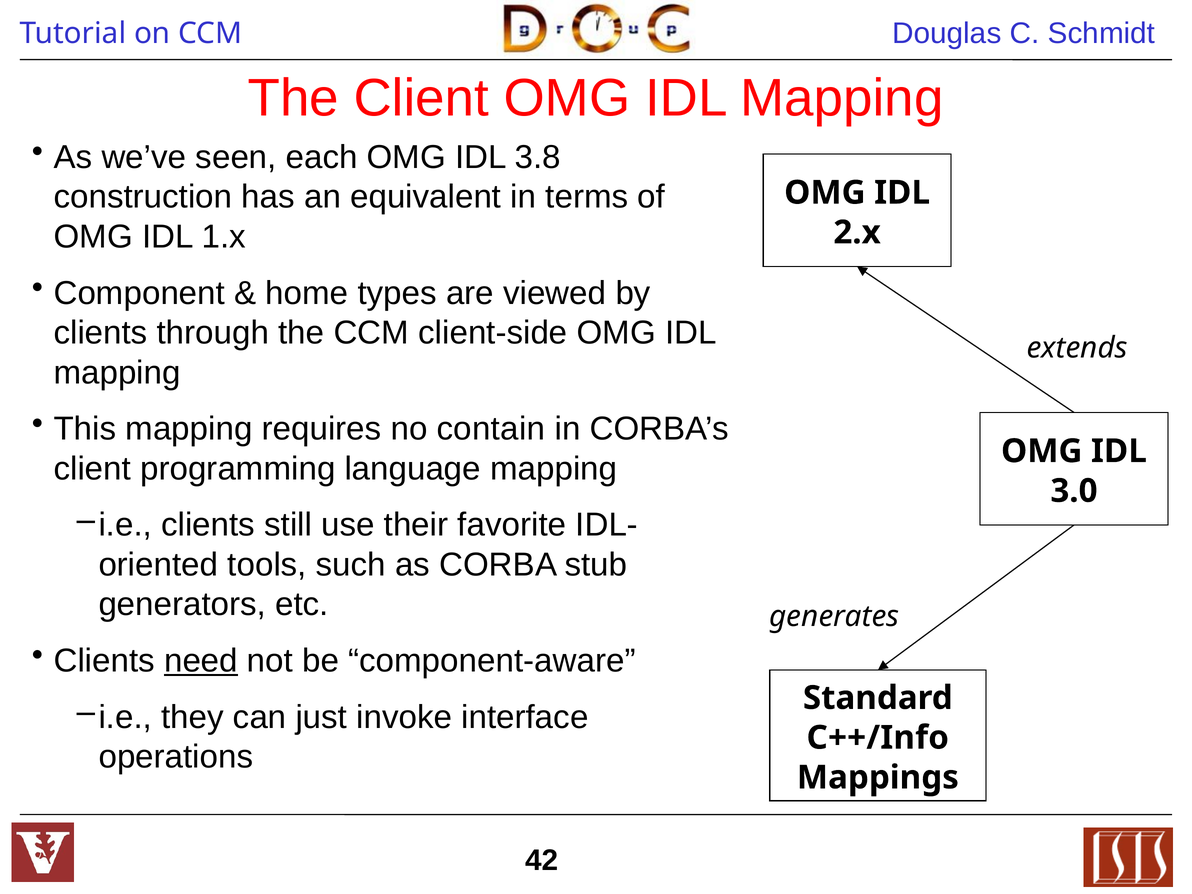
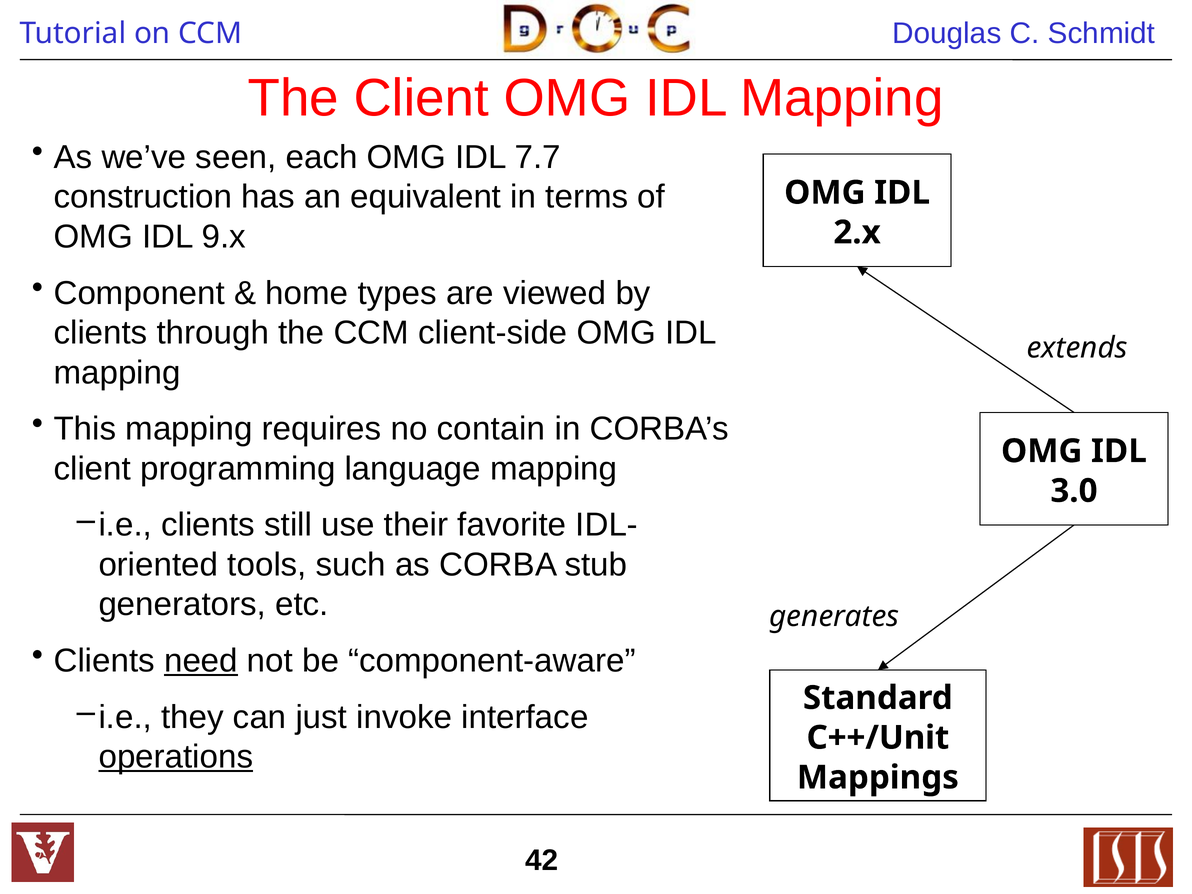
3.8: 3.8 -> 7.7 (538, 157)
1.x: 1.x -> 9.x (224, 237)
C++/Info: C++/Info -> C++/Unit (878, 738)
operations underline: none -> present (176, 757)
